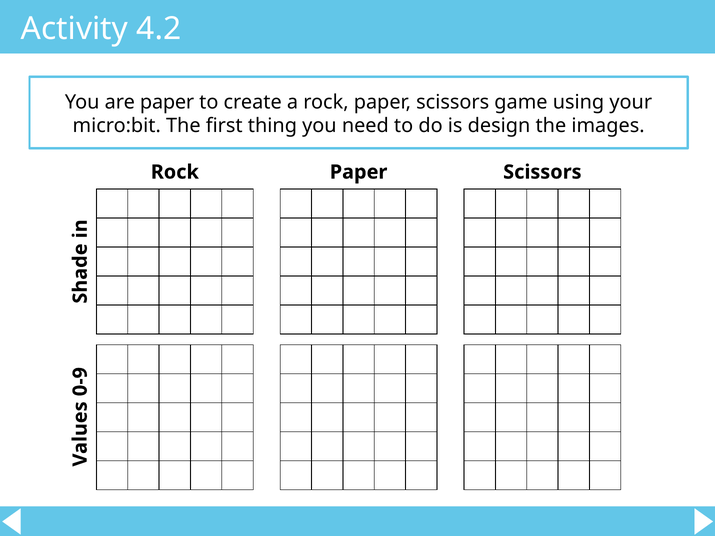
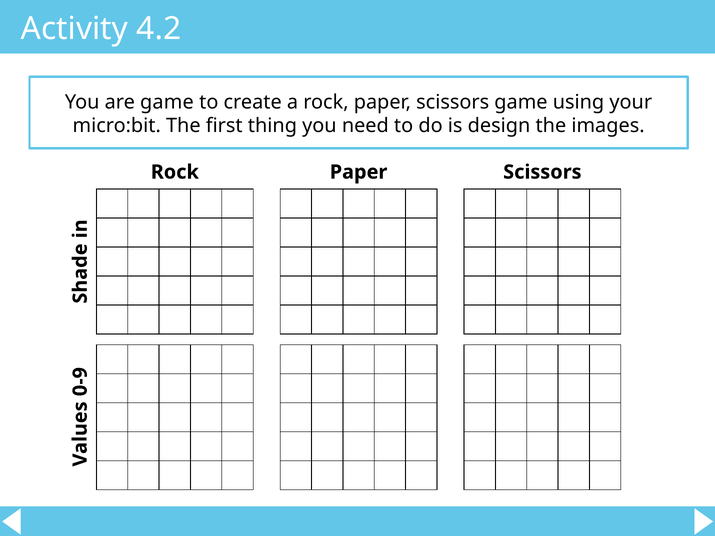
are paper: paper -> game (167, 102)
